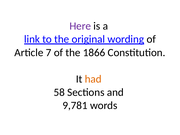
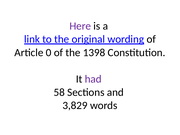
7: 7 -> 0 (49, 53)
1866: 1866 -> 1398 (94, 53)
had colour: orange -> purple (93, 79)
9,781: 9,781 -> 3,829 (75, 105)
